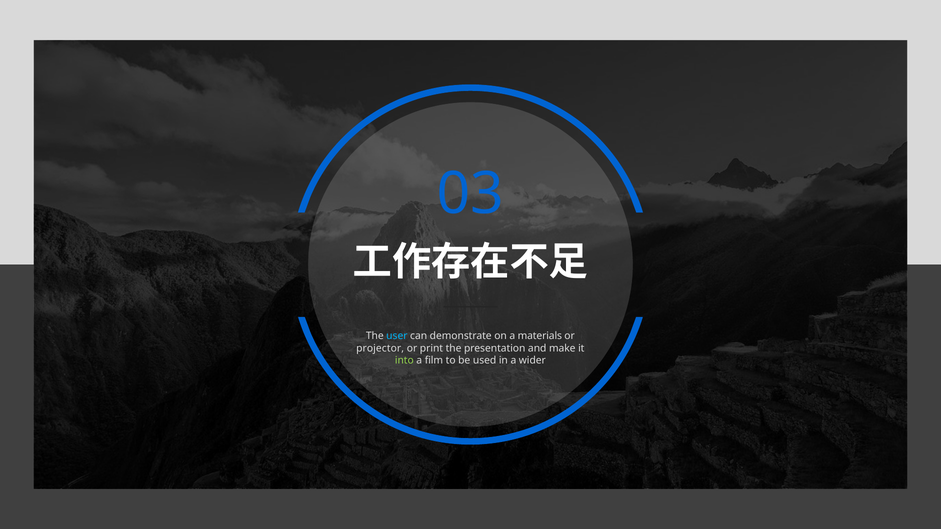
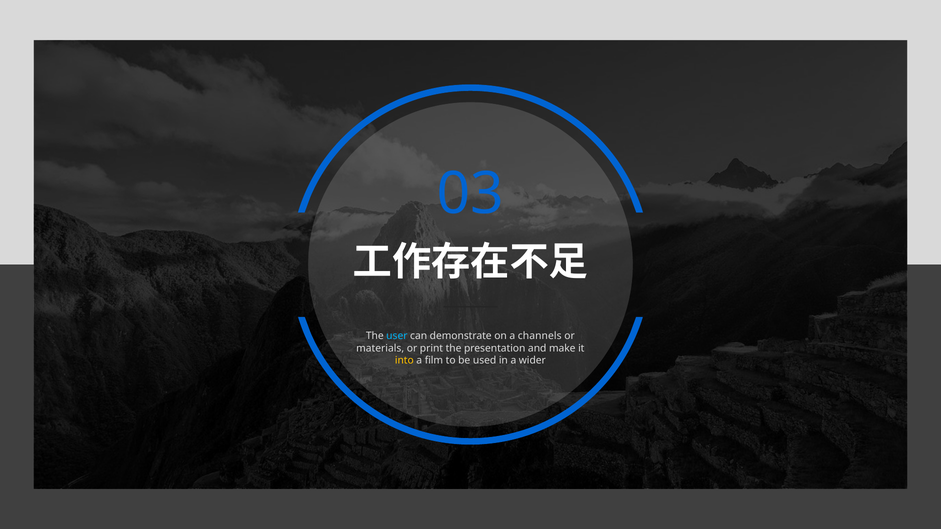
materials: materials -> channels (540, 336)
projector: projector -> materials (380, 348)
into colour: light green -> yellow (404, 361)
